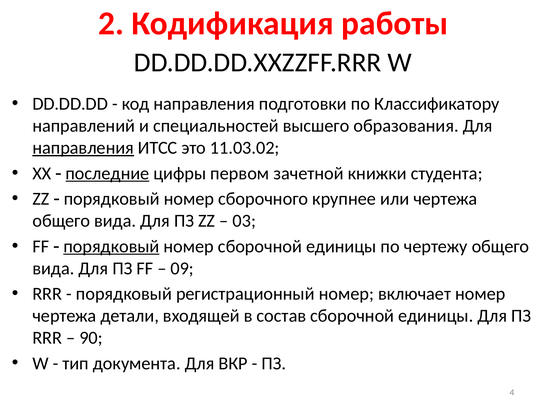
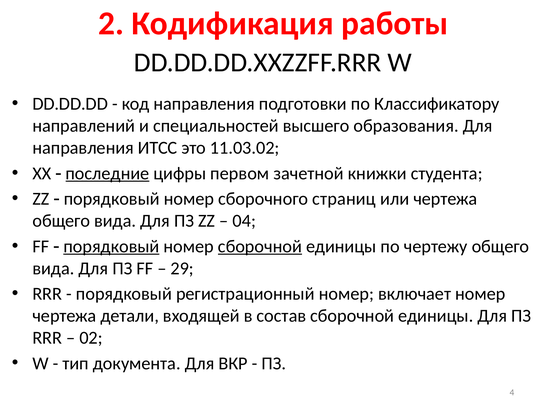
направления underline: present -> none (83, 148)
крупнее: крупнее -> страниц (344, 199)
03: 03 -> 04 (244, 220)
сборочной underline: none -> present (260, 246)
09: 09 -> 29 (182, 268)
90: 90 -> 02 (91, 337)
